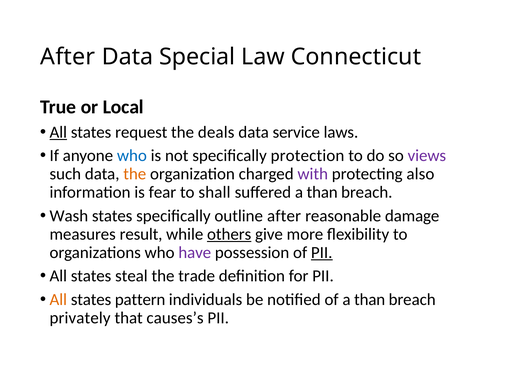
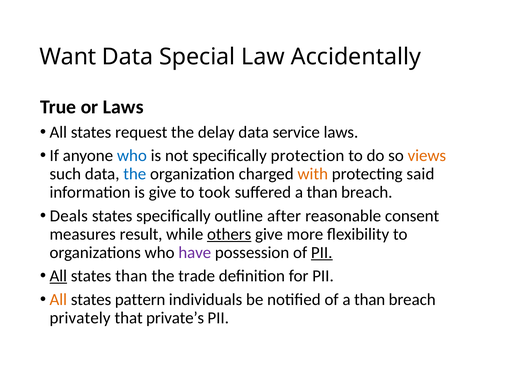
After: After -> Want (68, 57)
Connecticut: Connecticut -> Accidentally (356, 57)
or Local: Local -> Laws (123, 107)
All underline: present -> none (58, 132)
deals: deals -> delay (216, 132)
views colour: purple -> orange (427, 156)
the colour: orange -> blue (135, 174)
with colour: purple -> orange (313, 174)
also: also -> said (420, 174)
is fear: fear -> give (162, 192)
shall: shall -> took (214, 192)
Wash: Wash -> Deals (69, 216)
damage: damage -> consent (412, 216)
All underline: none -> present (58, 276)
states steal: steal -> than (131, 276)
causes’s: causes’s -> private’s (175, 318)
